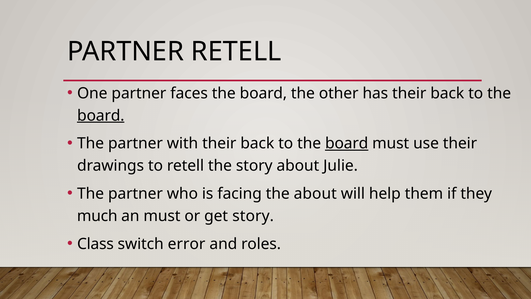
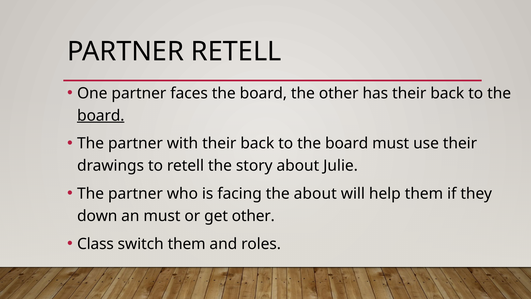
board underline: present -> none (347, 143)
much: much -> down (97, 216)
get story: story -> other (253, 216)
switch error: error -> them (187, 244)
